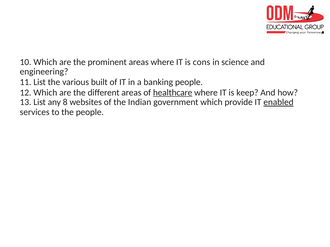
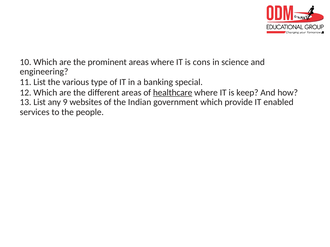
built: built -> type (99, 82)
banking people: people -> special (189, 82)
8: 8 -> 9 (65, 102)
enabled underline: present -> none (279, 102)
